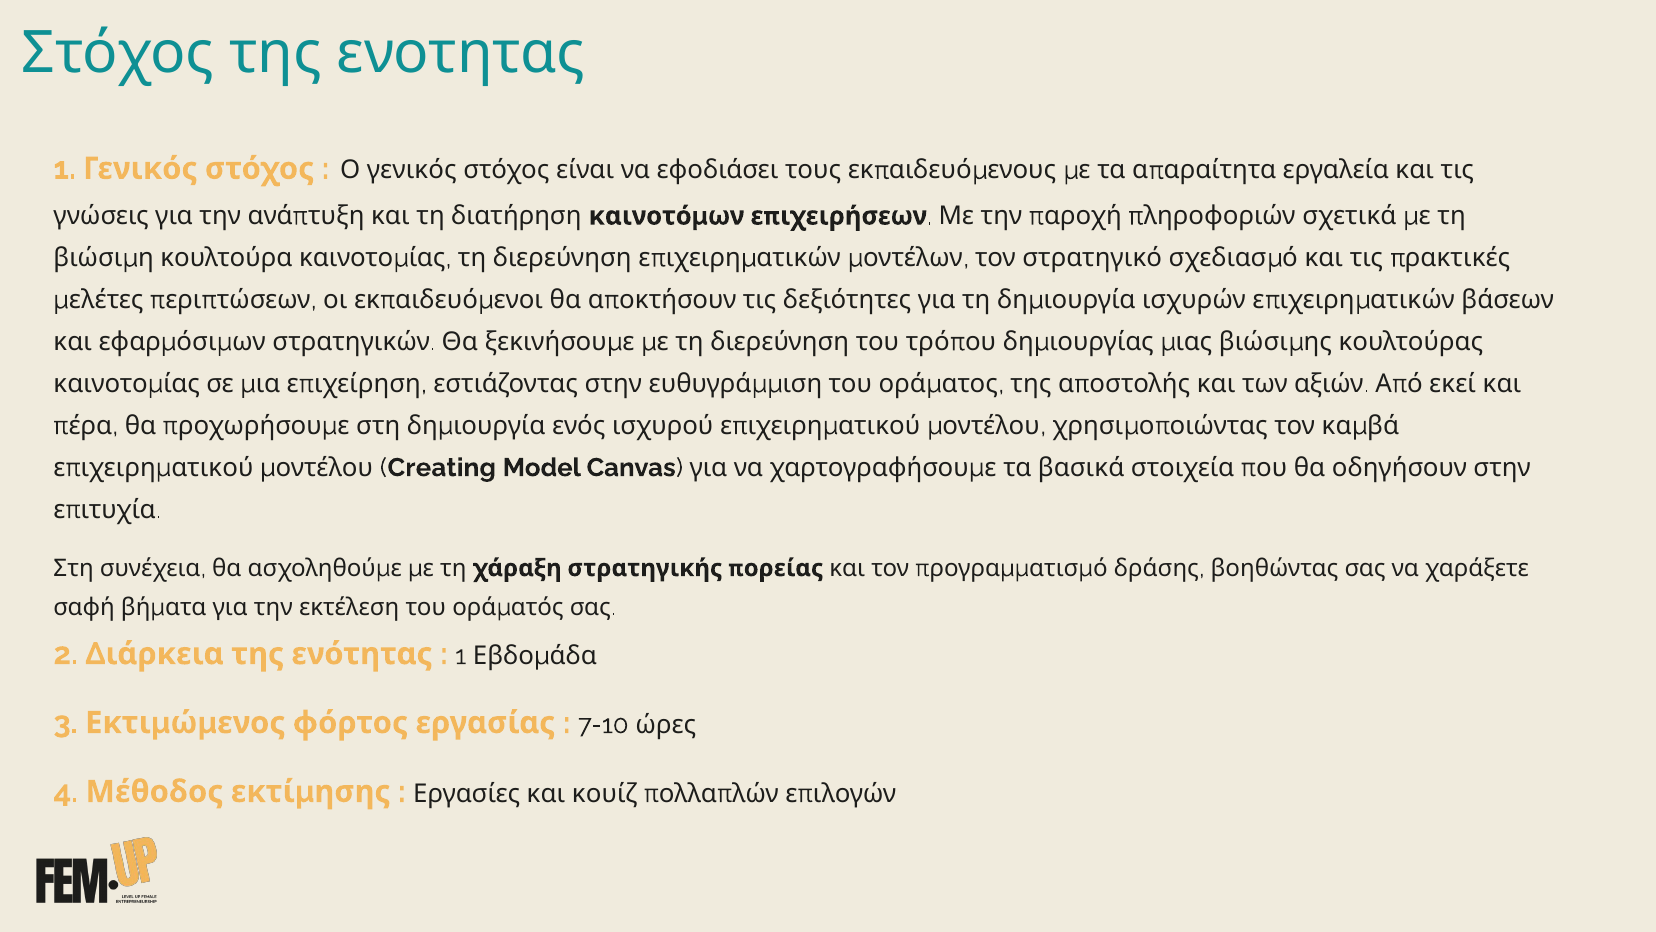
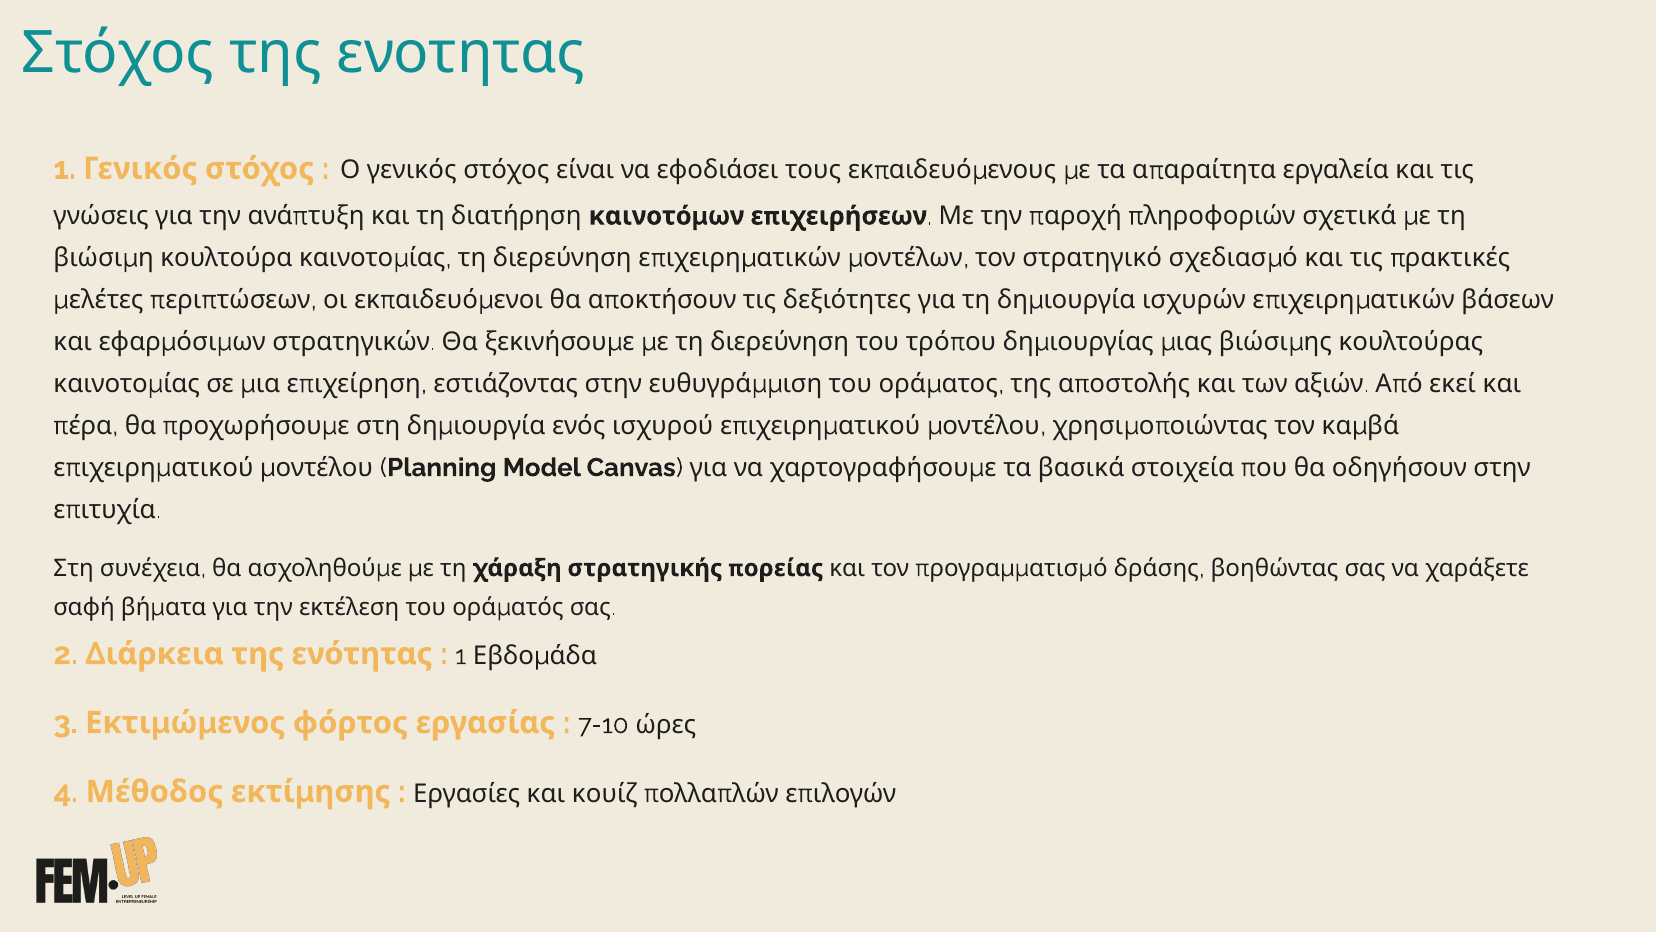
Creating: Creating -> Planning (442, 467)
